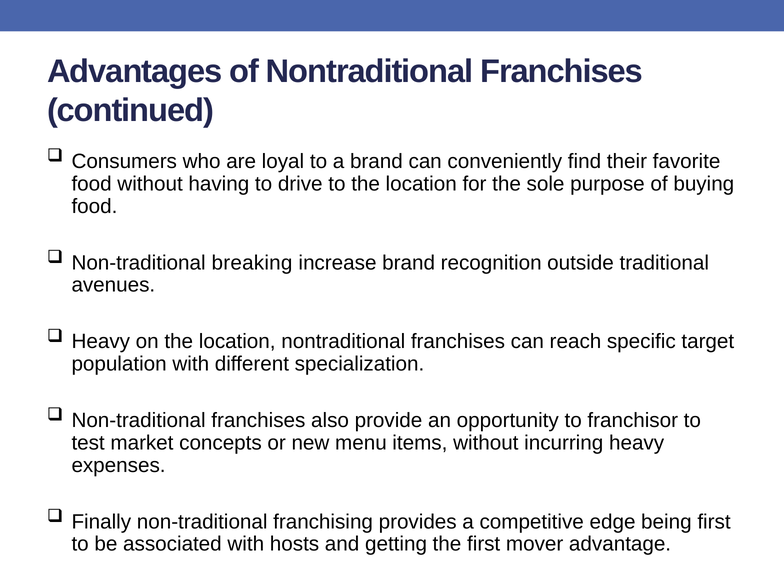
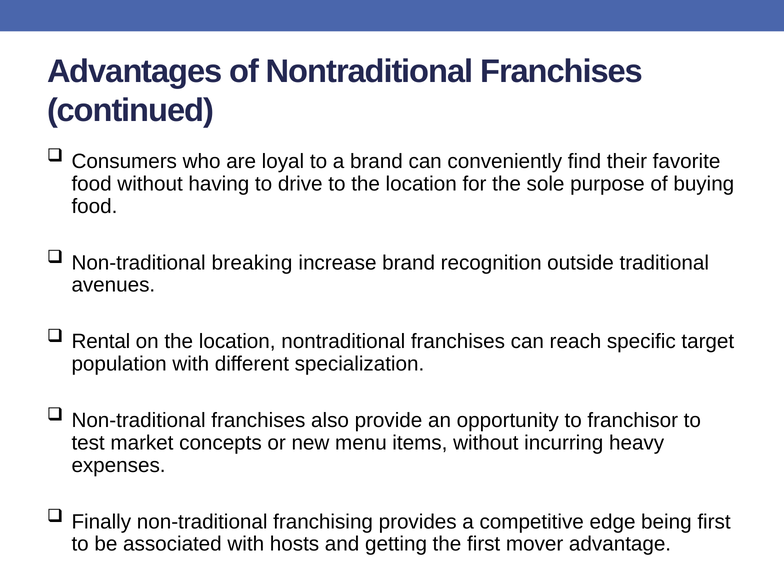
Heavy: Heavy -> Rental (101, 342)
